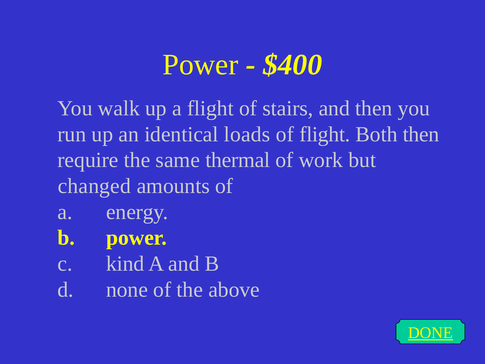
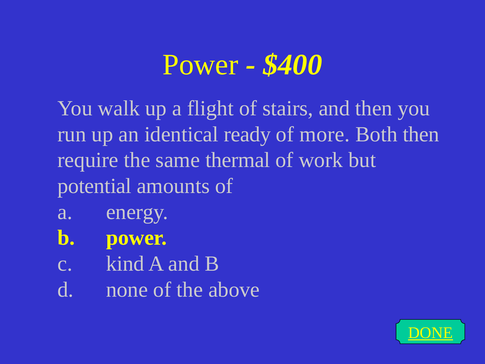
loads: loads -> ready (247, 134)
of flight: flight -> more (325, 134)
changed: changed -> potential (95, 186)
